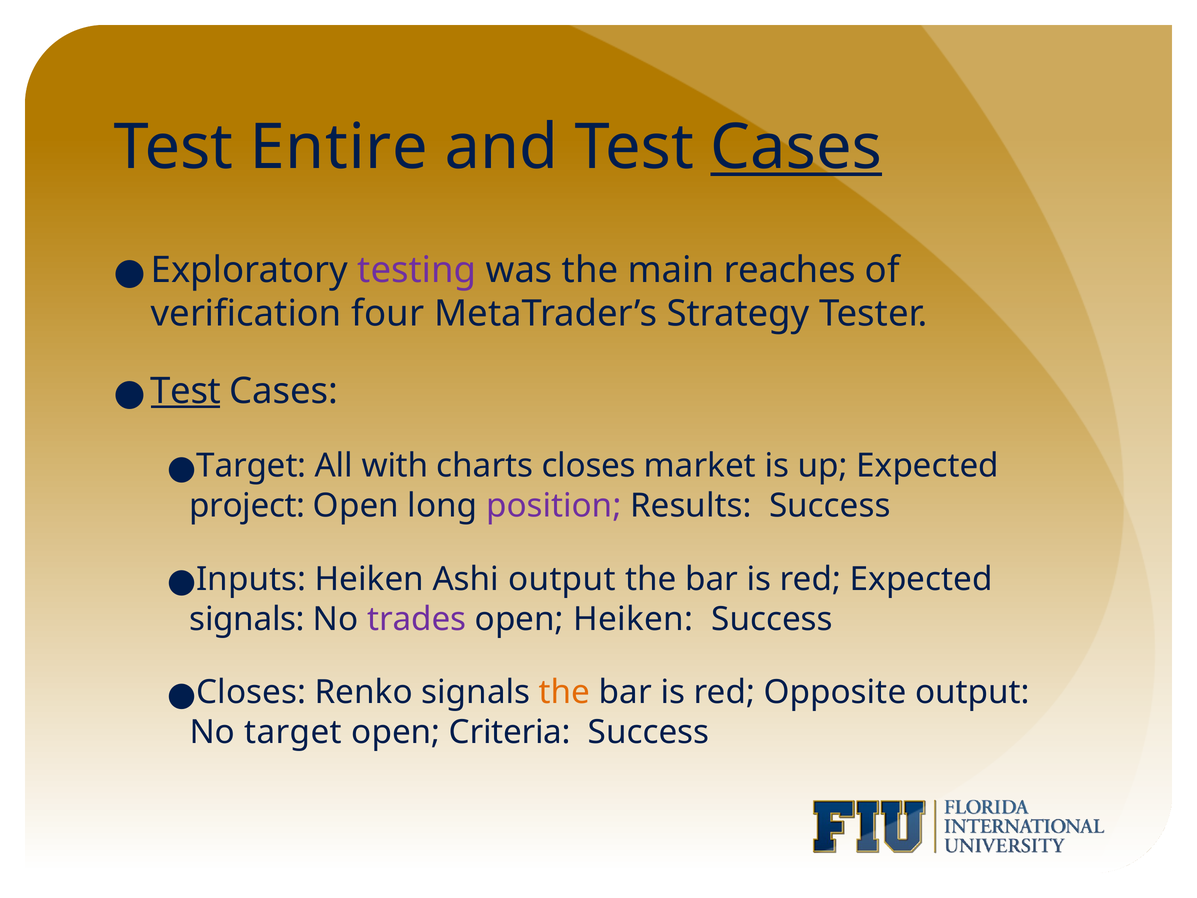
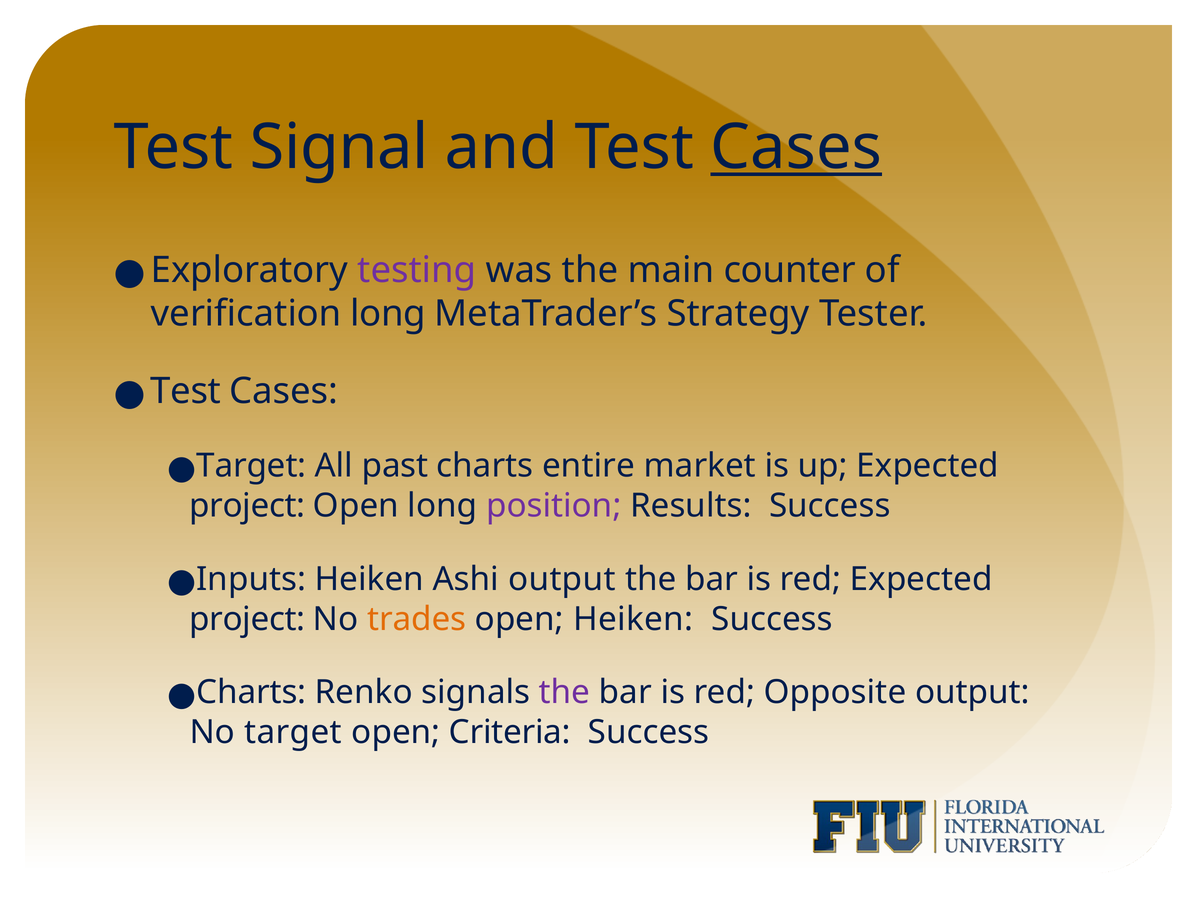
Entire: Entire -> Signal (339, 147)
reaches: reaches -> counter (790, 270)
verification four: four -> long (388, 314)
Test underline: present -> none (186, 391)
with: with -> past (395, 466)
charts closes: closes -> entire (588, 466)
signals: signals -> project (247, 619)
trades colour: purple -> orange (417, 619)
Closes: Closes -> Charts (251, 692)
the colour: orange -> purple (565, 692)
